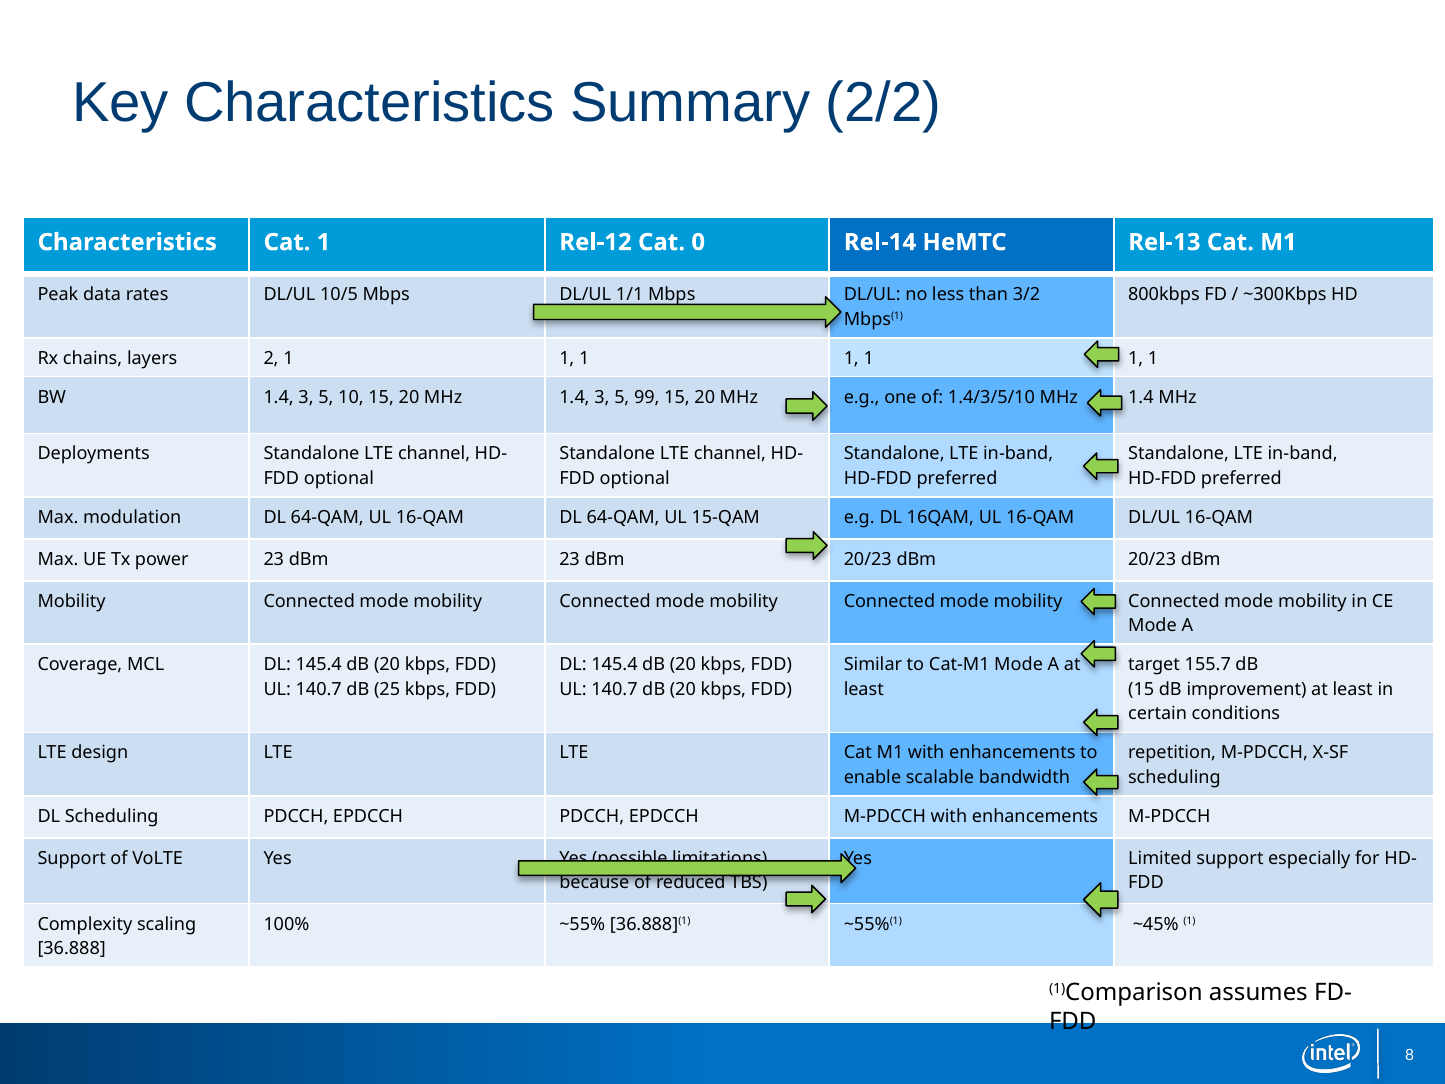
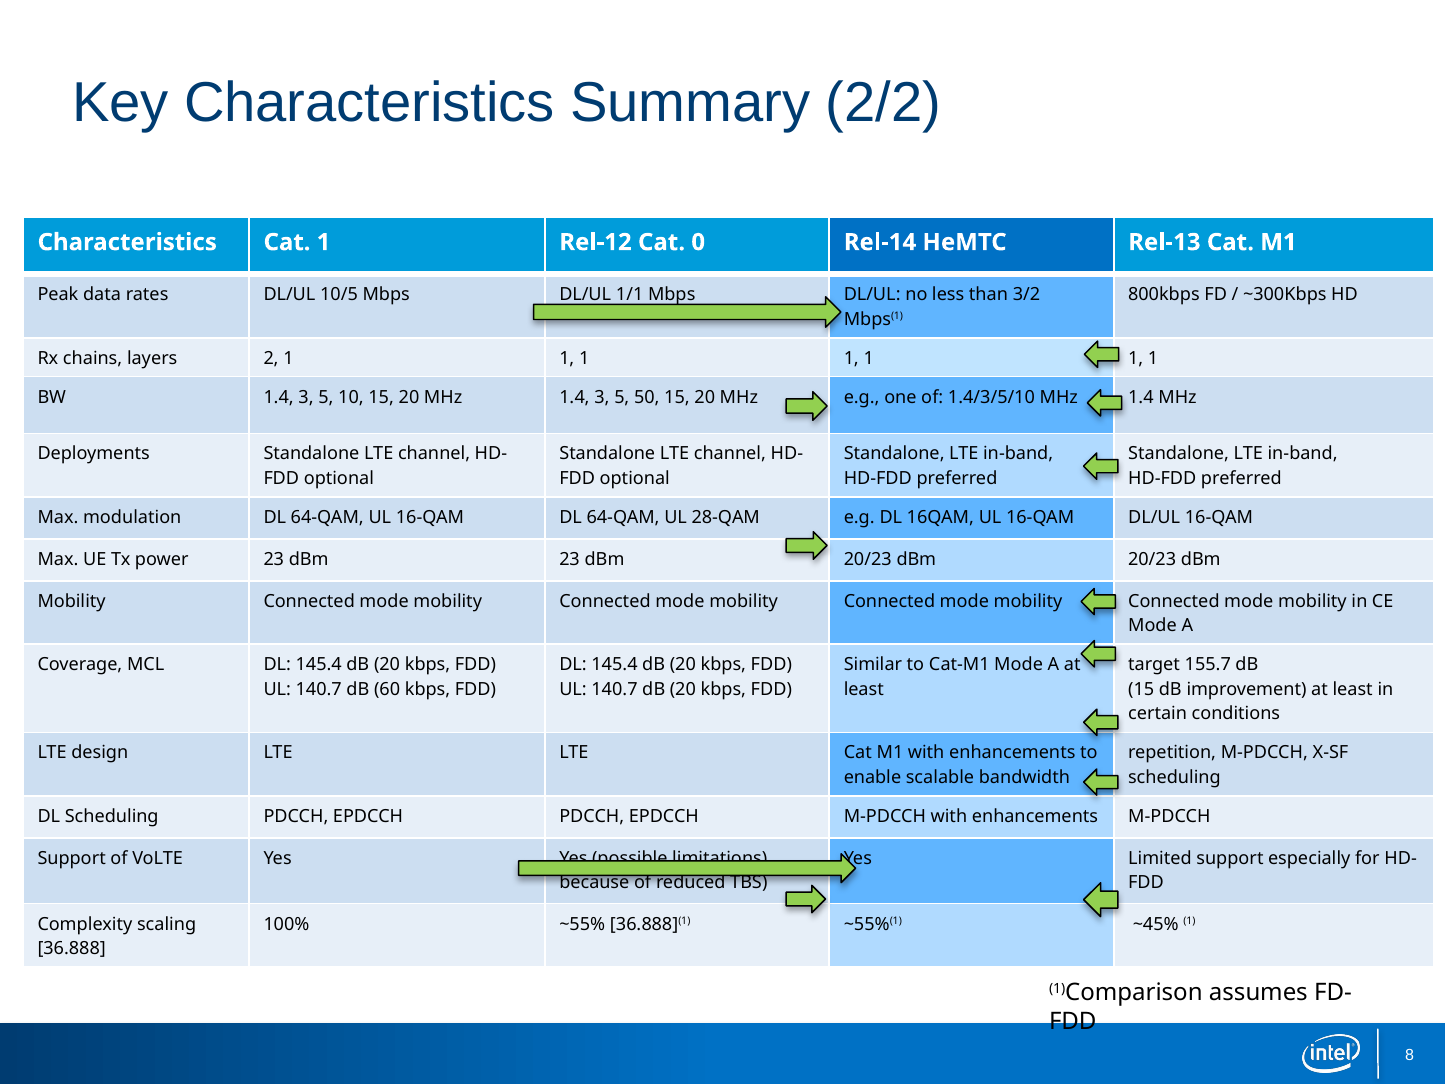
99: 99 -> 50 (647, 397)
15-QAM: 15-QAM -> 28-QAM (726, 517)
25: 25 -> 60 (387, 689)
